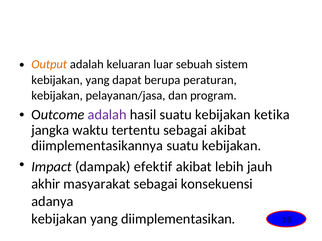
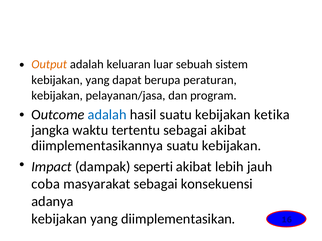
adalah colour: purple -> blue (107, 115)
efektif: efektif -> seperti (153, 167)
akhir: akhir -> coba (46, 184)
